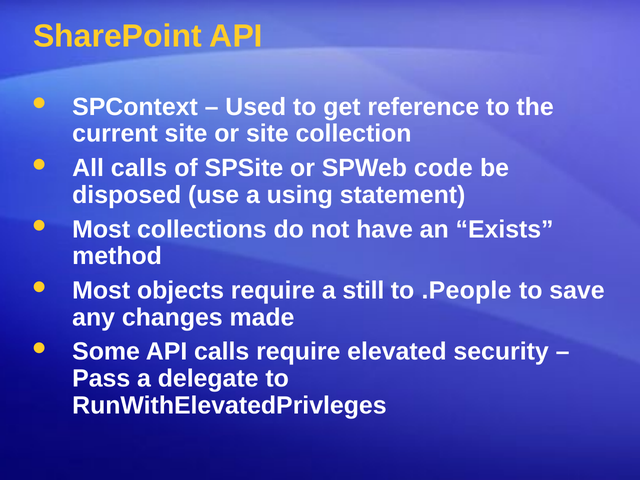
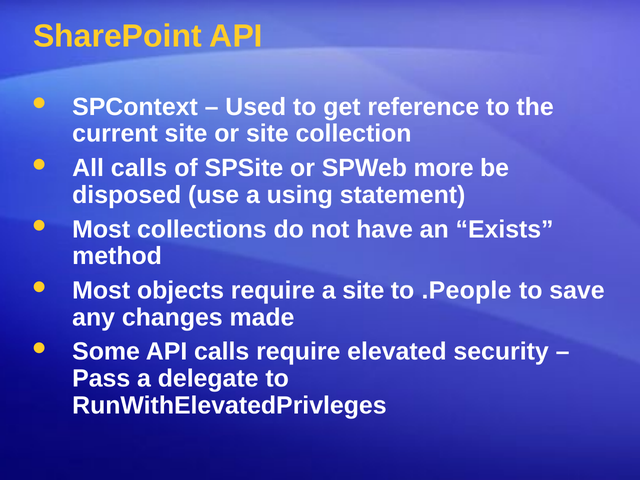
code: code -> more (444, 168)
a still: still -> site (363, 291)
